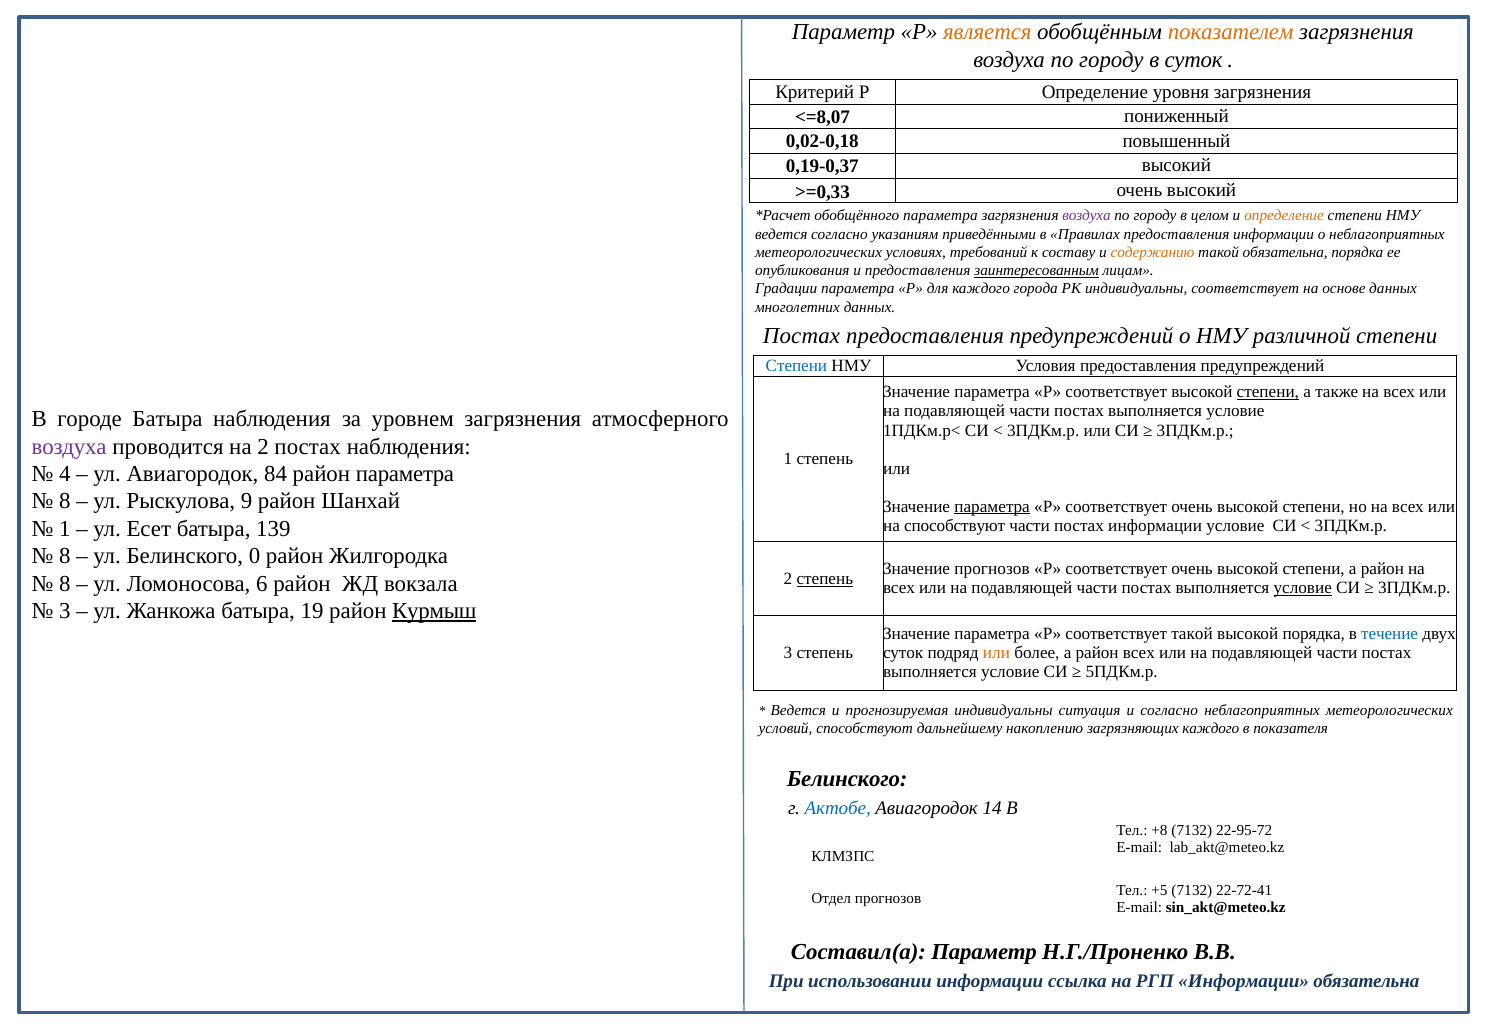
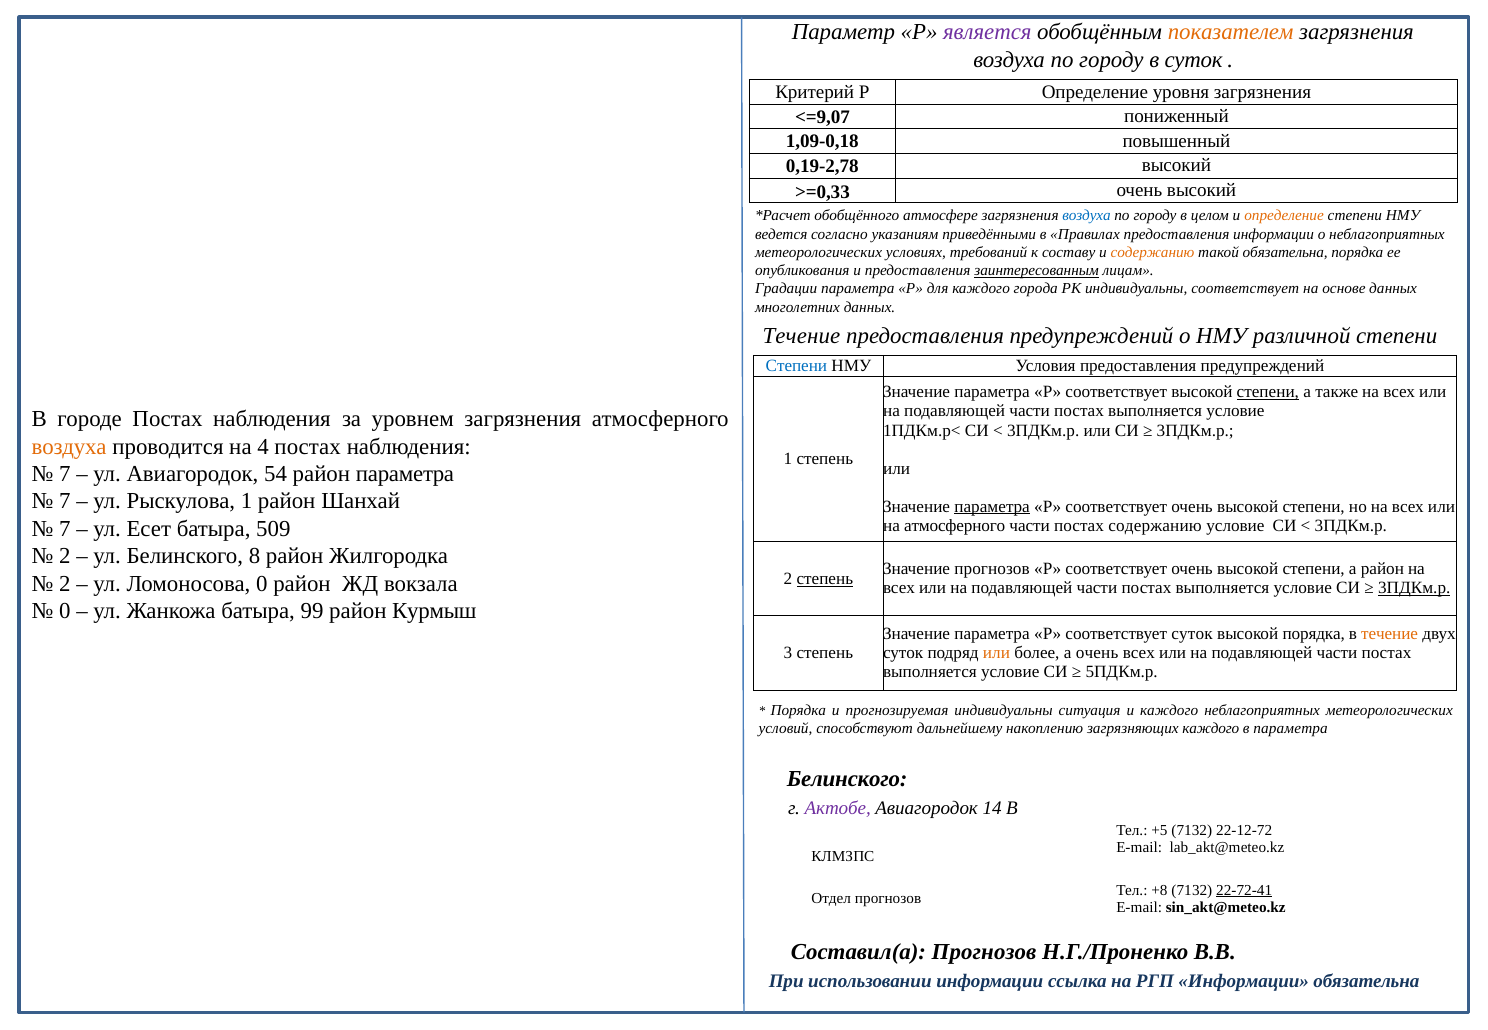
является colour: orange -> purple (987, 32)
<=8,07: <=8,07 -> <=9,07 (822, 117)
0,02-0,18: 0,02-0,18 -> 1,09-0,18 (822, 141)
0,19-0,37: 0,19-0,37 -> 0,19-2,78 (822, 166)
обобщённого параметра: параметра -> атмосфере (940, 216)
воздуха colour: purple -> blue (1087, 216)
Постах: Постах -> Течение (801, 336)
городе Батыра: Батыра -> Постах (167, 419)
воздуха colour: purple -> orange (69, 447)
на 2: 2 -> 4 (263, 447)
4: 4 -> 7 (65, 474)
84: 84 -> 54 (276, 474)
8: 8 -> 7 (65, 502)
Рыскулова 9: 9 -> 1 (247, 502)
на способствуют: способствуют -> атмосферного (955, 526)
постах информации: информации -> содержанию (1155, 526)
1: 1 -> 7 (65, 529)
139: 139 -> 509 (273, 529)
8: 8 -> 2 (65, 556)
0: 0 -> 8 (255, 556)
8: 8 -> 2 (65, 584)
Ломоносова 6: 6 -> 0 (262, 584)
условие underline: present -> none (1303, 588)
3ПДКм.р underline: none -> present (1414, 588)
3: 3 -> 0 (65, 611)
19: 19 -> 99 (312, 611)
Курмыш underline: present -> none (434, 611)
соответствует такой: такой -> суток (1192, 634)
течение colour: blue -> orange (1390, 634)
более а район: район -> очень (1097, 653)
Ведется: Ведется -> Порядка (798, 711)
и согласно: согласно -> каждого (1169, 711)
в показателя: показателя -> параметра (1291, 729)
Актобе colour: blue -> purple (838, 808)
+8: +8 -> +5 (1159, 831)
22-95-72: 22-95-72 -> 22-12-72 (1244, 831)
+5: +5 -> +8 (1159, 890)
22-72-41 underline: none -> present (1244, 890)
Составил(а Параметр: Параметр -> Прогнозов (984, 952)
